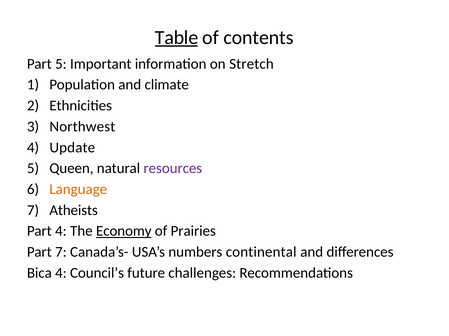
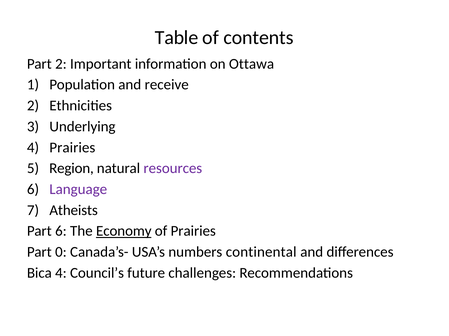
Table underline: present -> none (177, 38)
Part 5: 5 -> 2 (61, 64)
Stretch: Stretch -> Ottawa (252, 64)
climate: climate -> receive (167, 85)
Northwest: Northwest -> Underlying (82, 127)
4 Update: Update -> Prairies (72, 148)
Queen: Queen -> Region (71, 169)
Language colour: orange -> purple (78, 190)
Part 4: 4 -> 6 (61, 232)
Part 7: 7 -> 0 (61, 252)
